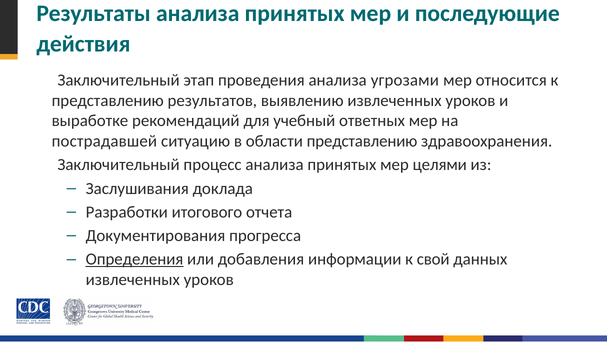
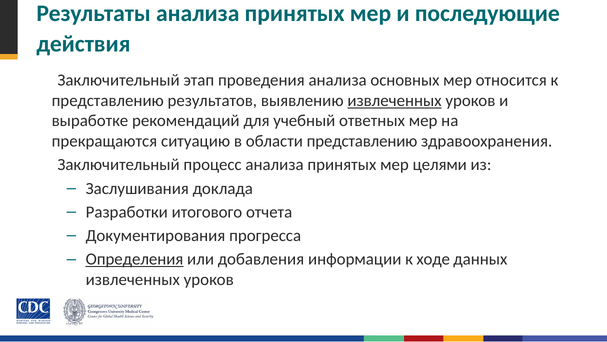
угрозами: угрозами -> основных (405, 80)
извлеченных underline: none -> present (394, 100)
пострадавшей: пострадавшей -> прекращаются (104, 141)
свой: свой -> ходе (433, 259)
